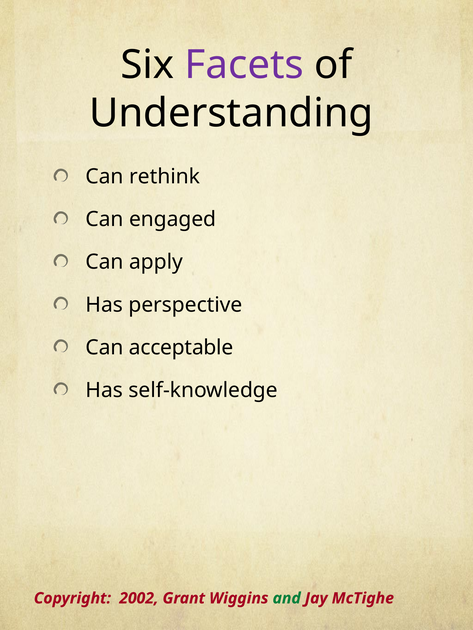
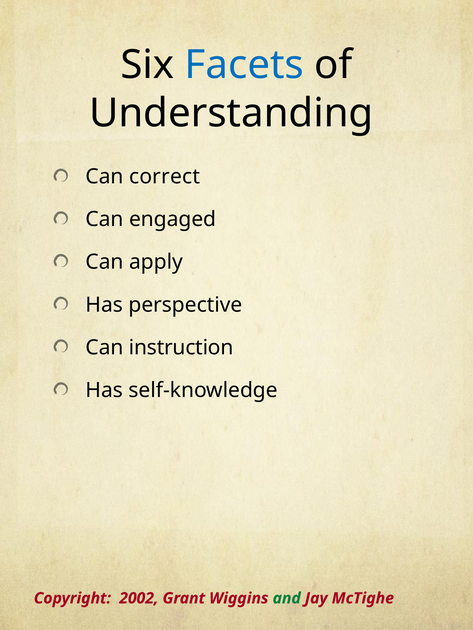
Facets colour: purple -> blue (244, 65)
rethink: rethink -> correct (165, 177)
acceptable: acceptable -> instruction (181, 348)
